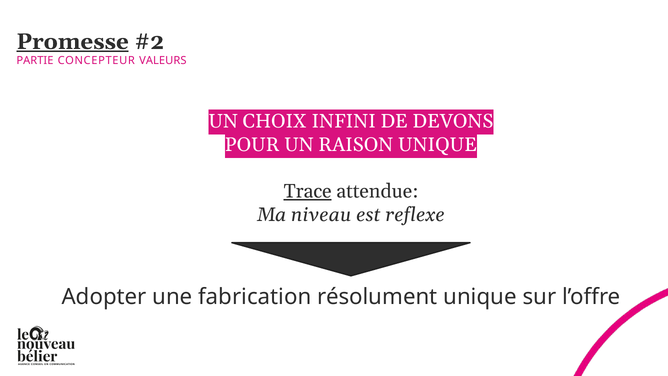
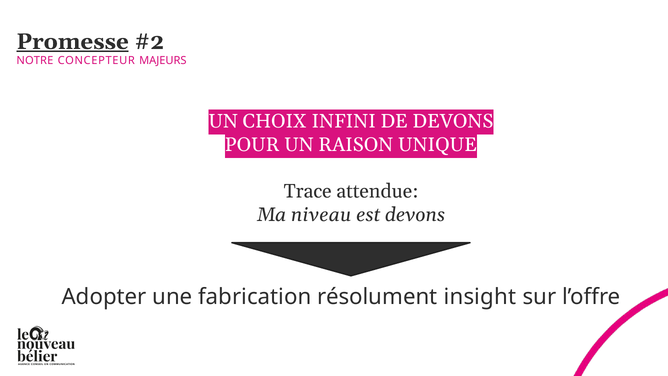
PARTIE: PARTIE -> NOTRE (35, 61)
VALEURS: VALEURS -> MAJEURS (163, 61)
Trace underline: present -> none (308, 191)
est reflexe: reflexe -> devons (415, 215)
résolument unique: unique -> insight (480, 297)
